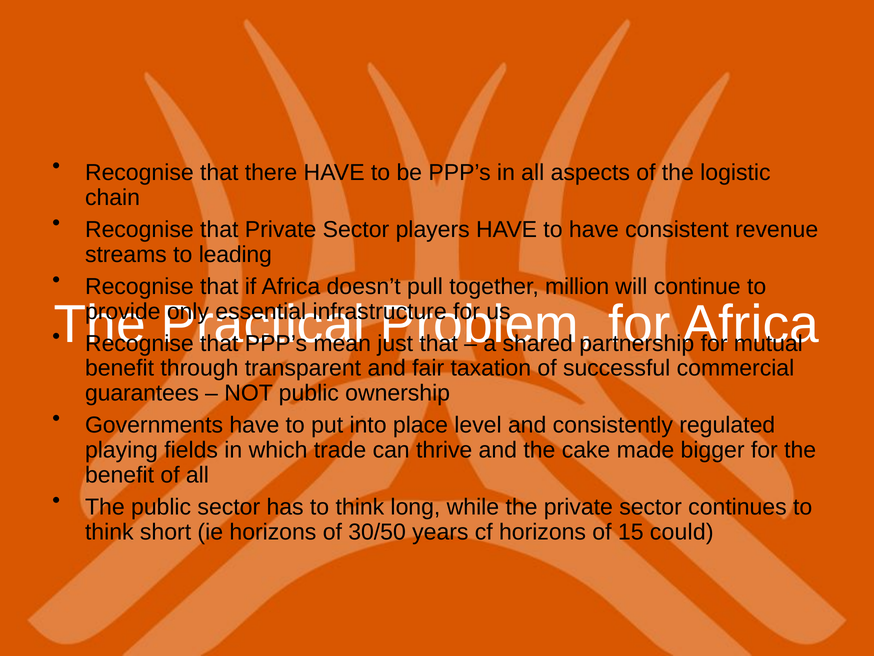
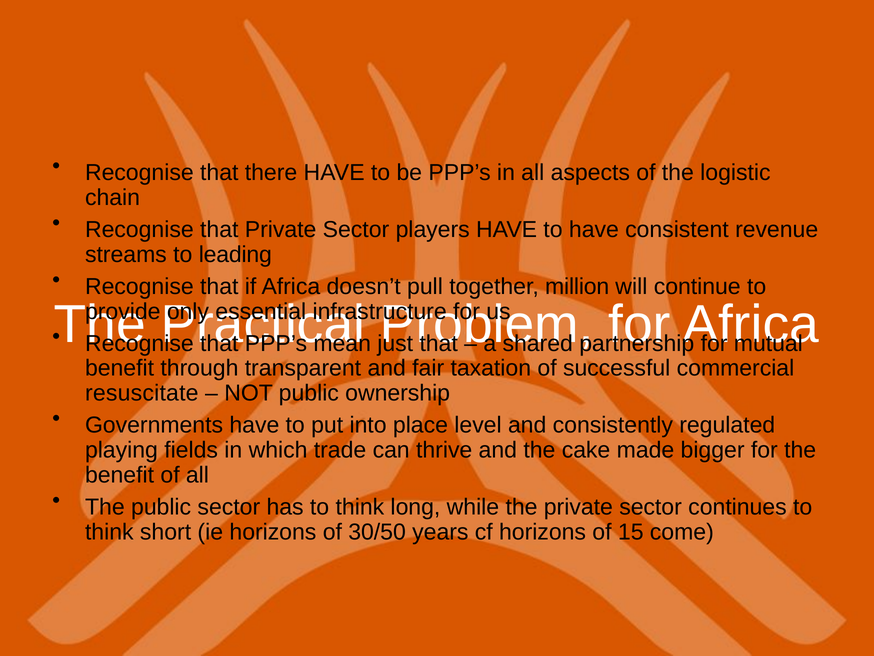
guarantees: guarantees -> resuscitate (142, 393)
could: could -> come (682, 531)
